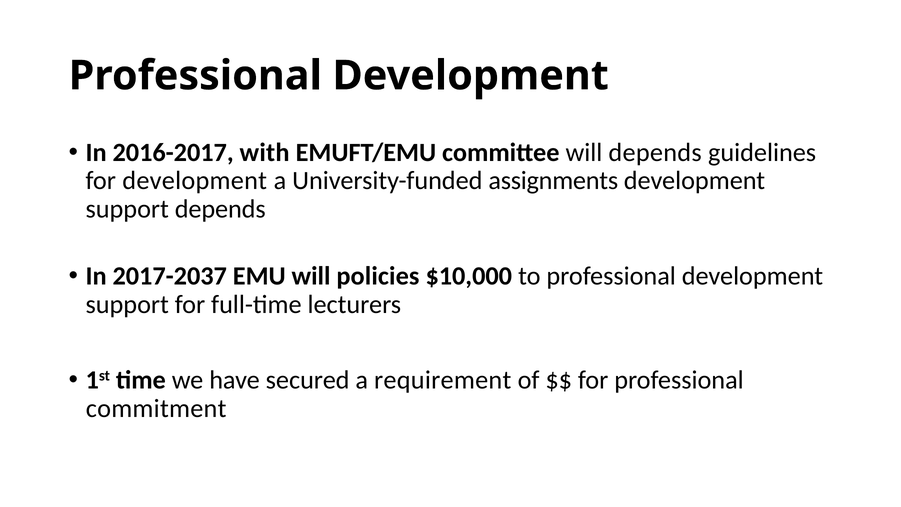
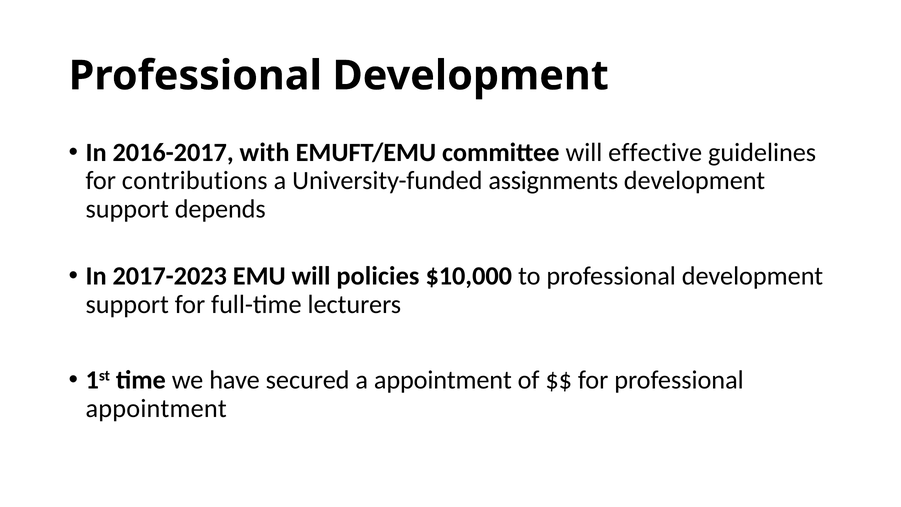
will depends: depends -> effective (655, 152)
for development: development -> contributions (195, 181)
2017-2037: 2017-2037 -> 2017-2023 (170, 276)
a requirement: requirement -> appointment (443, 380)
commitment: commitment -> appointment (156, 408)
